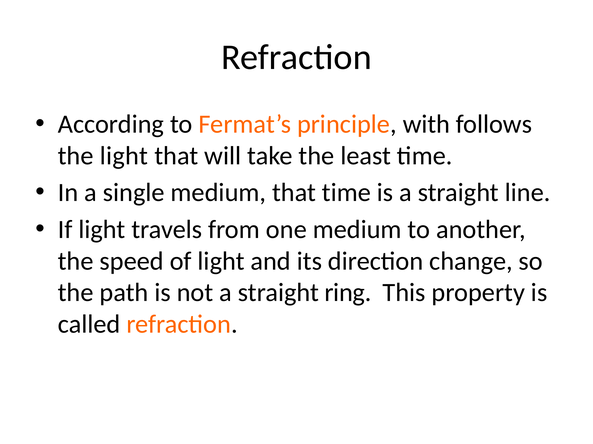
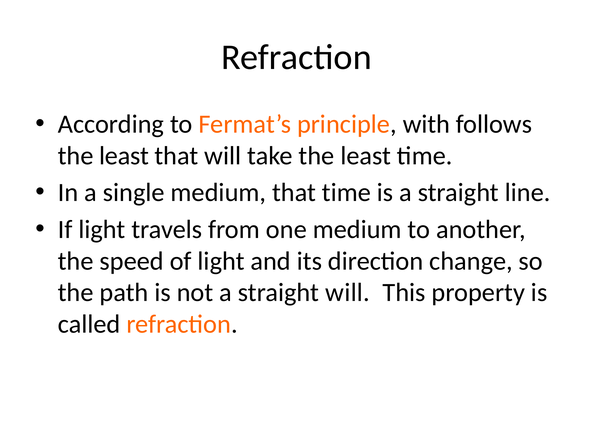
light: light -> least (124, 156)
straight ring: ring -> will (348, 293)
